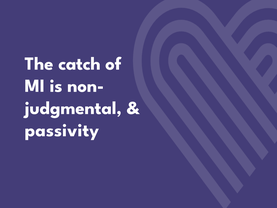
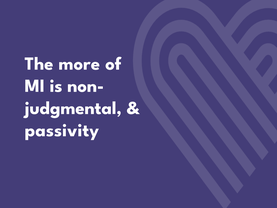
catch: catch -> more (79, 64)
